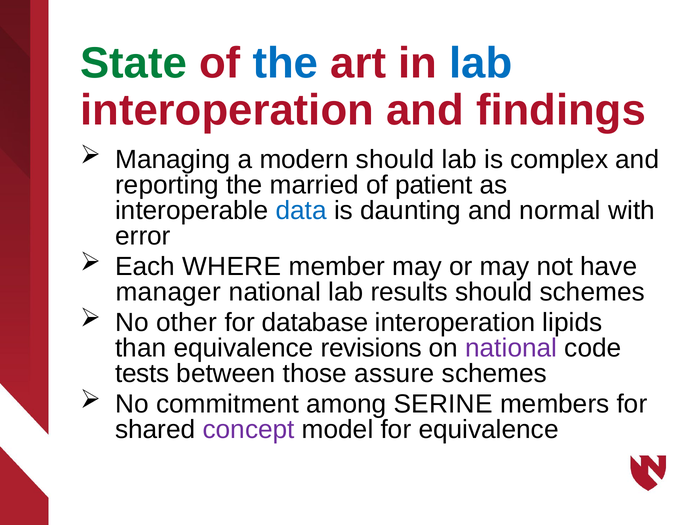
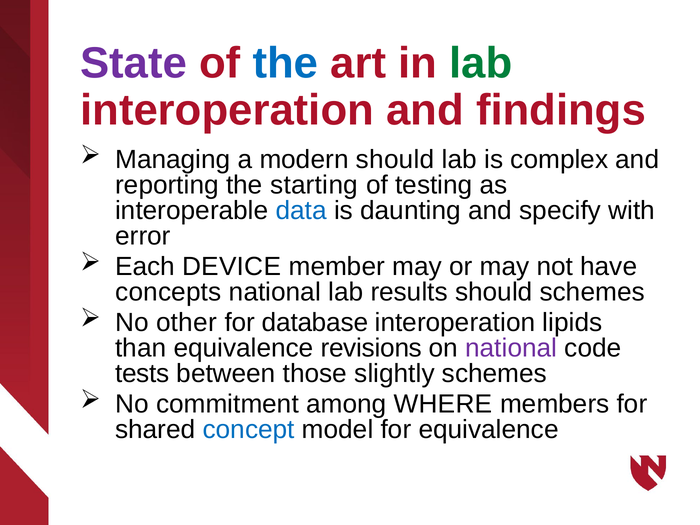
State colour: green -> purple (134, 63)
lab colour: blue -> green (481, 63)
married: married -> starting (314, 185)
patient: patient -> testing (434, 185)
normal: normal -> specify (560, 210)
WHERE: WHERE -> DEVICE (232, 266)
manager: manager -> concepts (168, 292)
assure: assure -> slightly (395, 374)
SERINE: SERINE -> WHERE (443, 404)
concept colour: purple -> blue (249, 430)
